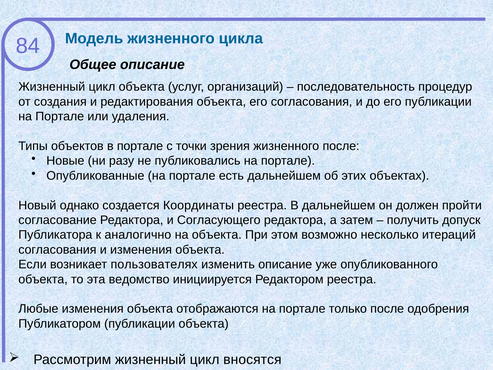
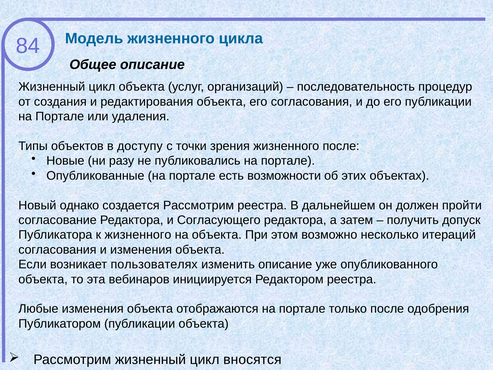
в портале: портале -> доступу (140, 146)
есть дальнейшем: дальнейшем -> возможности (284, 176)
создается Координаты: Координаты -> Рассмотрим (199, 205)
к аналогично: аналогично -> жизненного (138, 235)
ведомство: ведомство -> вебинаров (139, 279)
